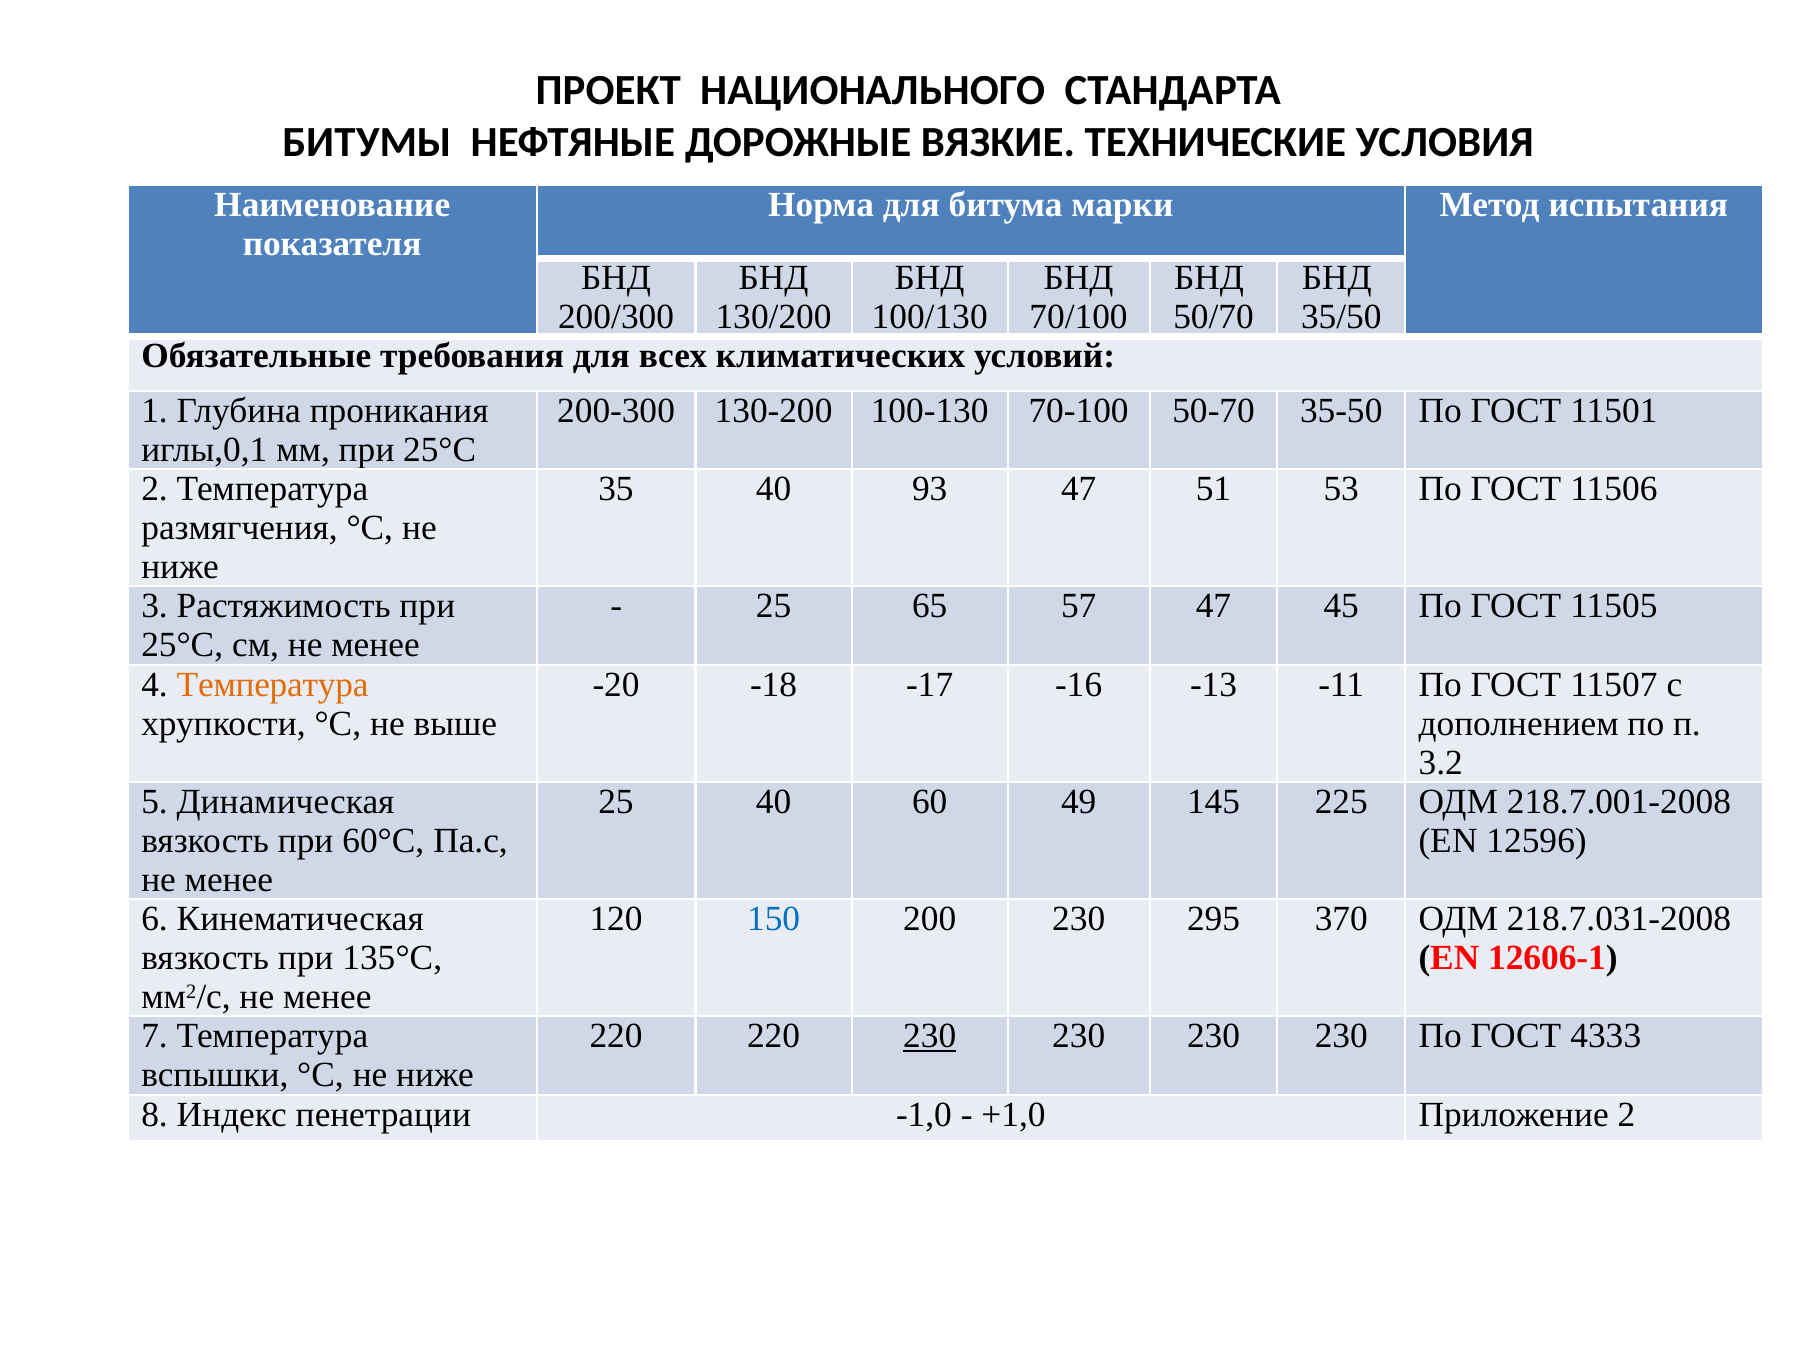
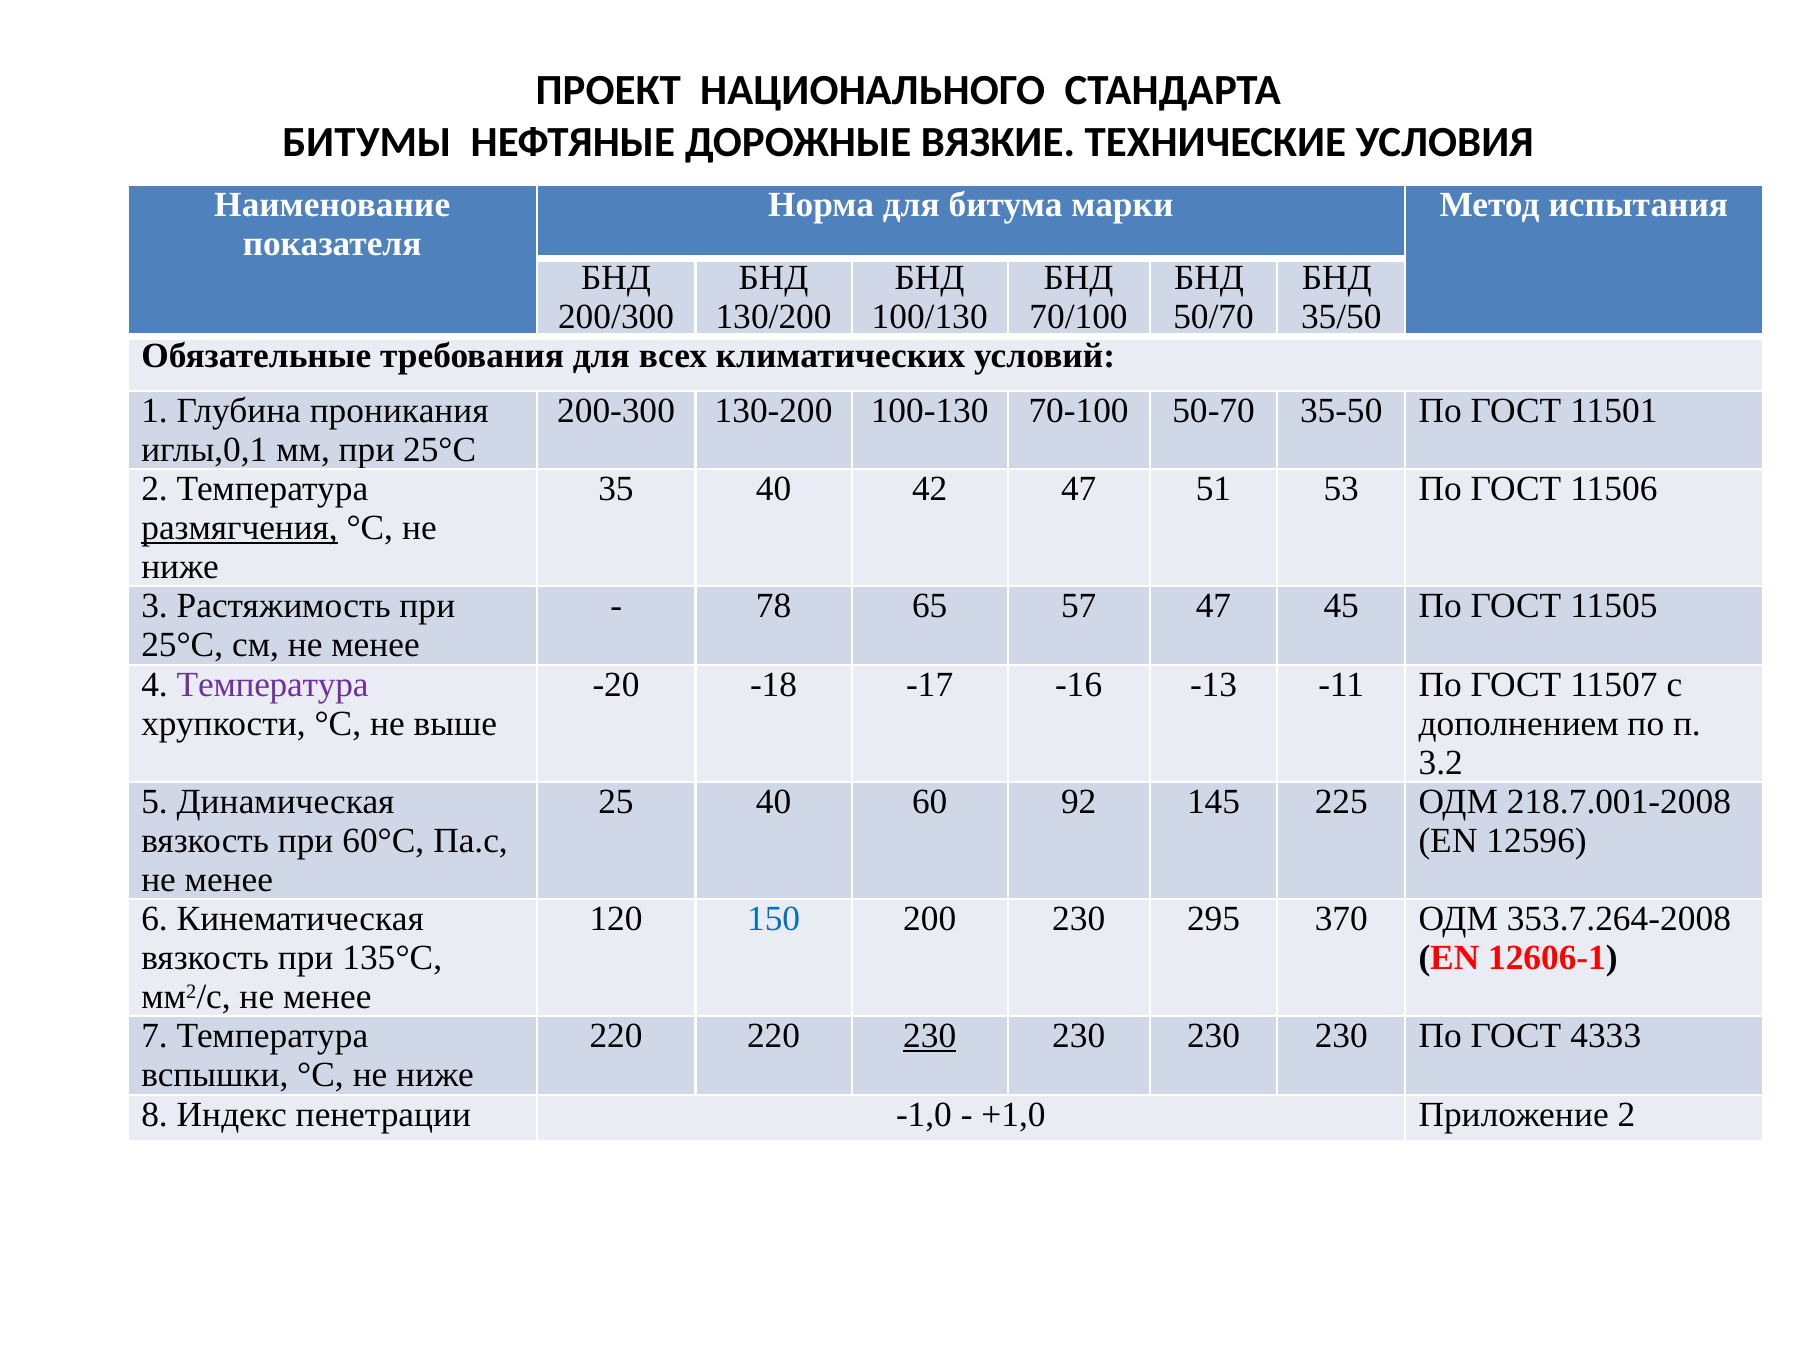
93: 93 -> 42 (930, 489)
размягчения underline: none -> present (240, 528)
25: 25 -> 78 (774, 606)
Температура colour: orange -> purple (273, 684)
49: 49 -> 92 (1079, 802)
218.7.031-2008: 218.7.031-2008 -> 353.7.264-2008 (1619, 919)
